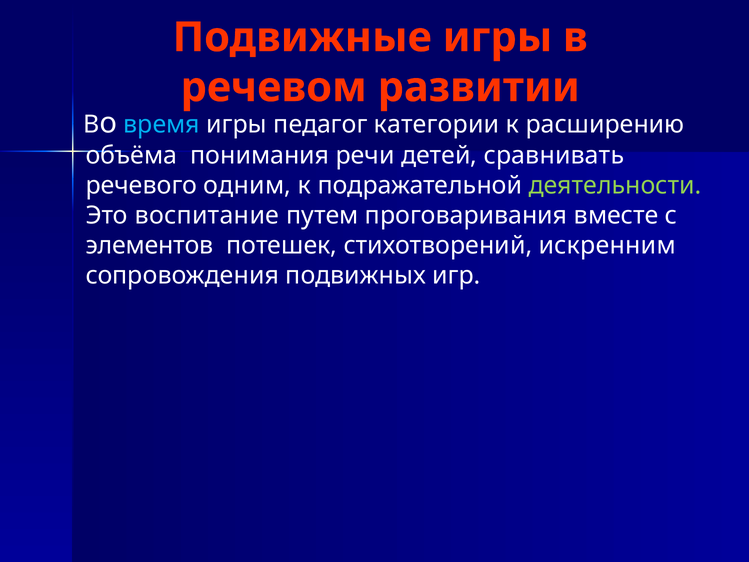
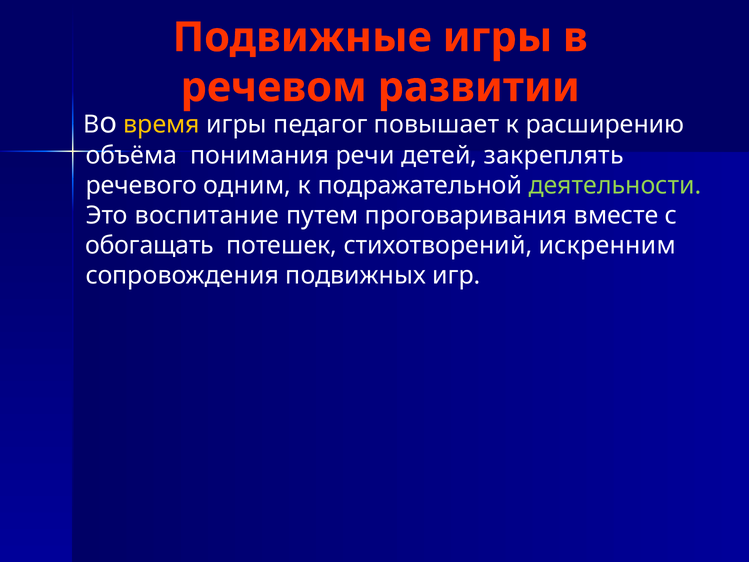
время colour: light blue -> yellow (162, 125)
категории: категории -> повышает (437, 125)
сравнивать: сравнивать -> закреплять (554, 155)
элементов: элементов -> обогащать (150, 245)
